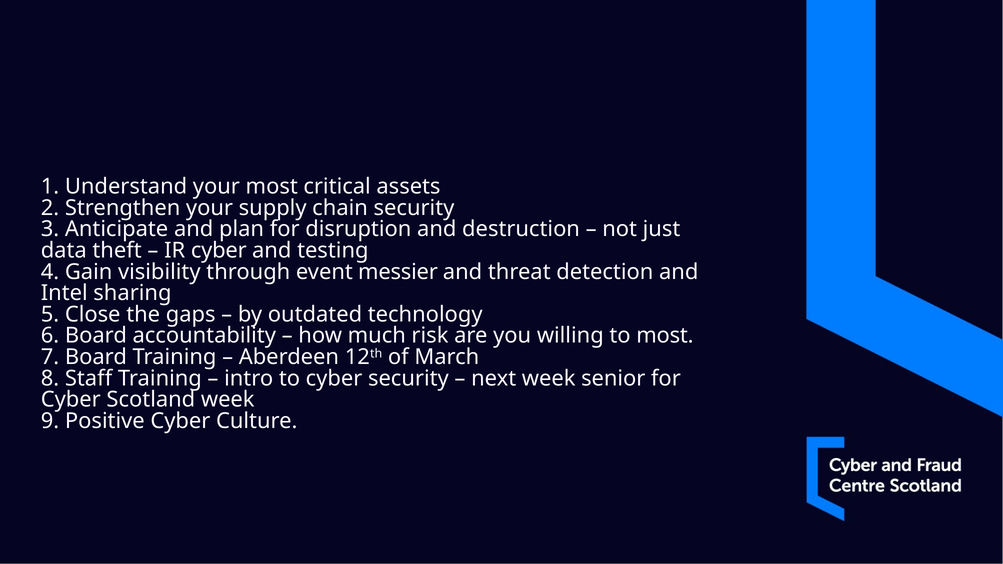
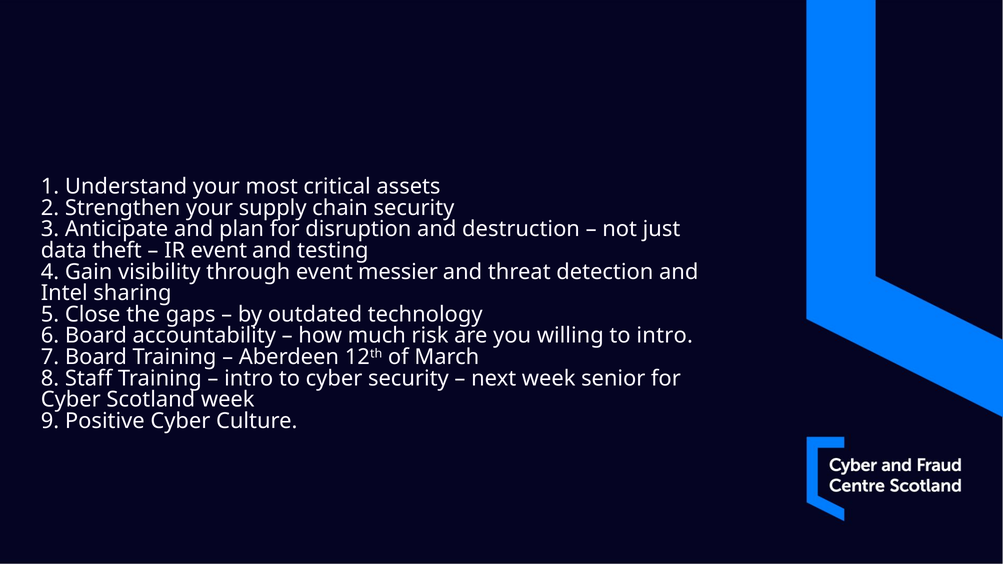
IR cyber: cyber -> event (219, 251)
to most: most -> intro (665, 336)
